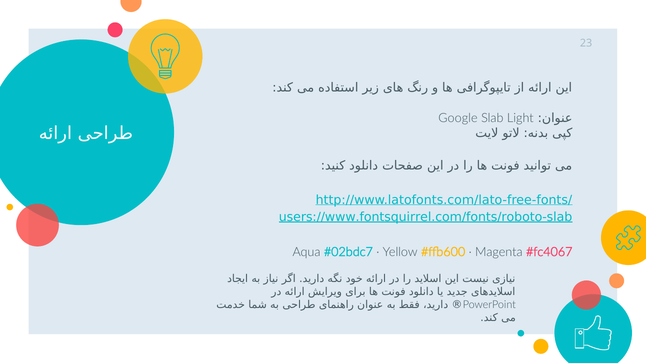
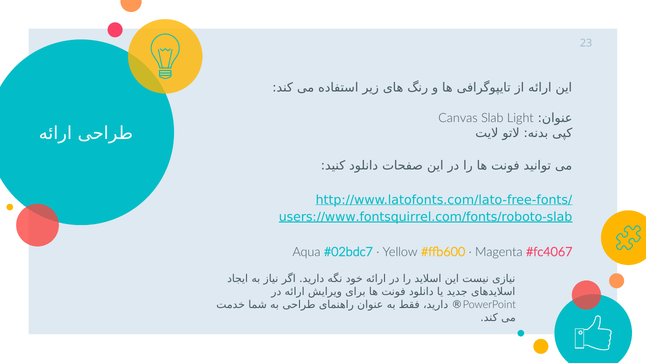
Google: Google -> Canvas (458, 118)
